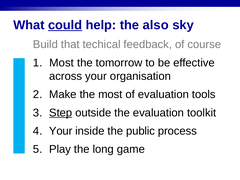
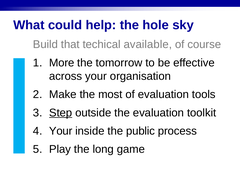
could underline: present -> none (65, 25)
also: also -> hole (156, 25)
feedback: feedback -> available (148, 44)
Most: Most -> More (62, 63)
